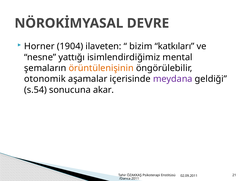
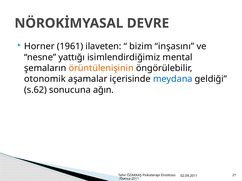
1904: 1904 -> 1961 (70, 46)
katkıları: katkıları -> inşasını (174, 46)
meydana colour: purple -> blue (173, 79)
s.54: s.54 -> s.62 (35, 90)
akar: akar -> ağın (103, 90)
